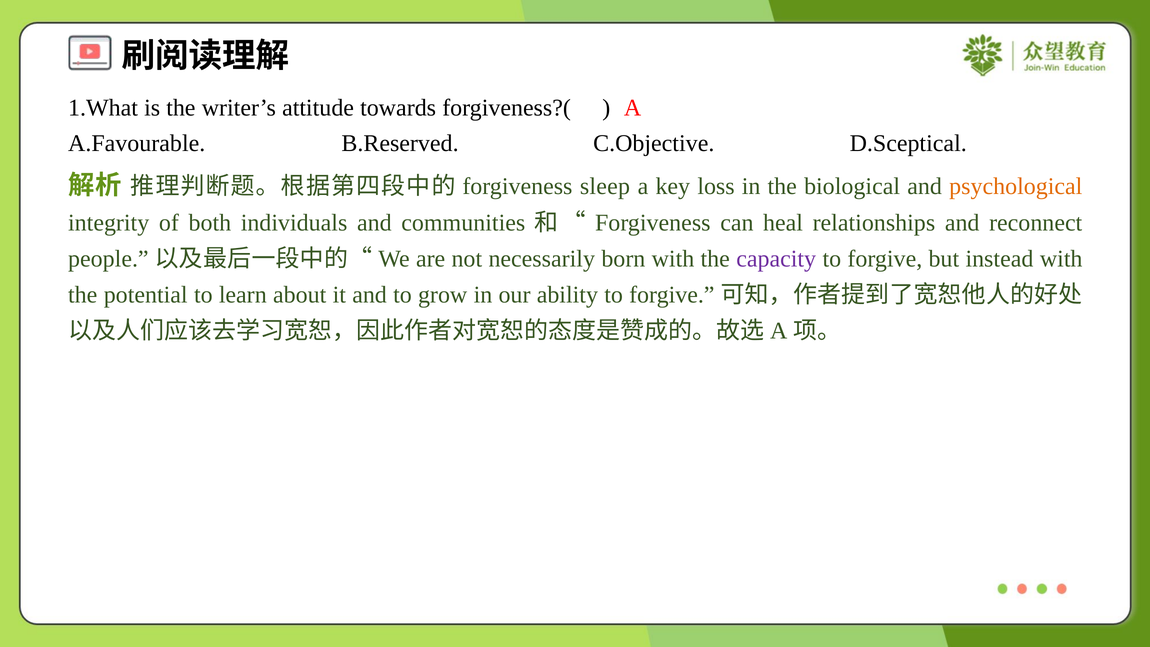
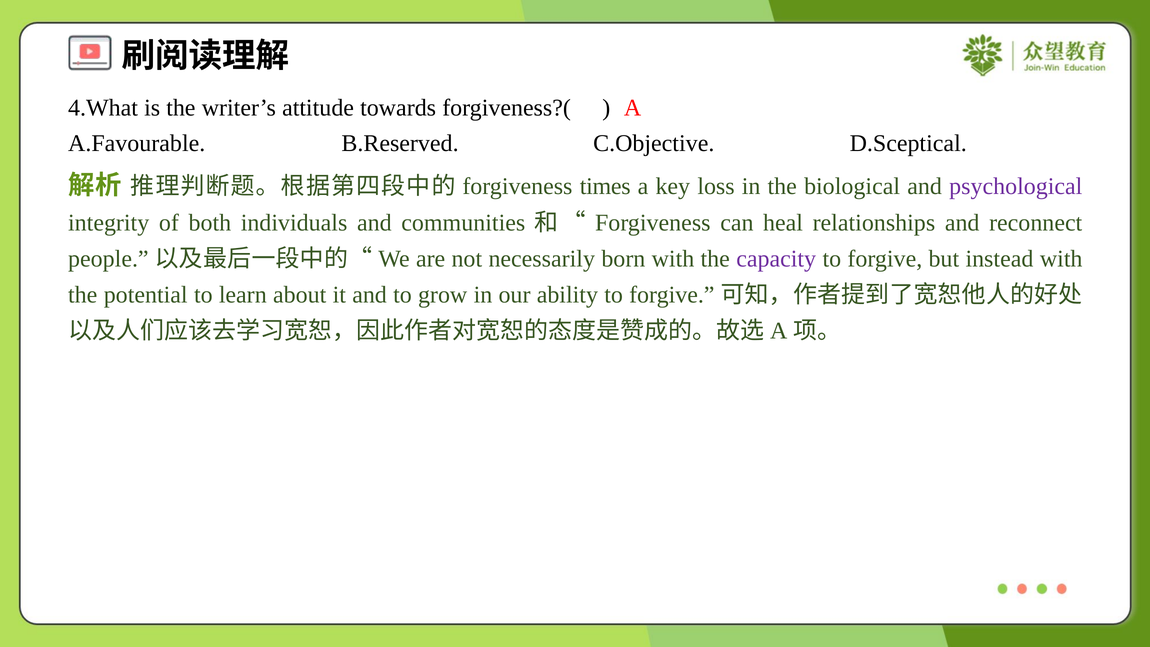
1.What: 1.What -> 4.What (103, 108)
sleep: sleep -> times (605, 186)
psychological colour: orange -> purple (1016, 186)
